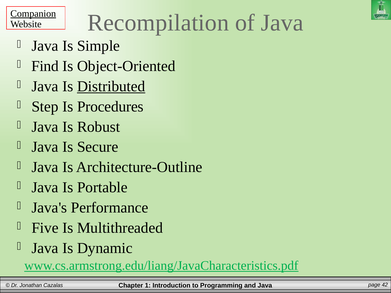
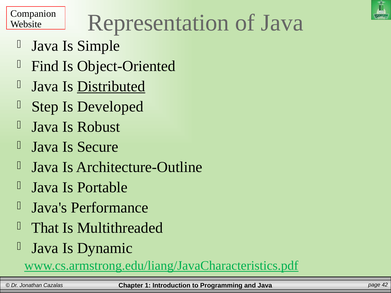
Companion underline: present -> none (33, 14)
Recompilation: Recompilation -> Representation (158, 23)
Procedures: Procedures -> Developed (110, 107)
Five: Five -> That (45, 228)
